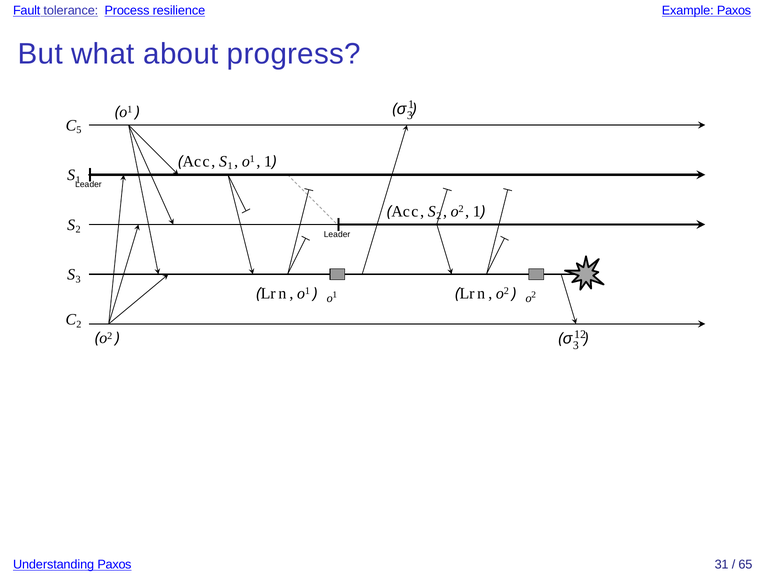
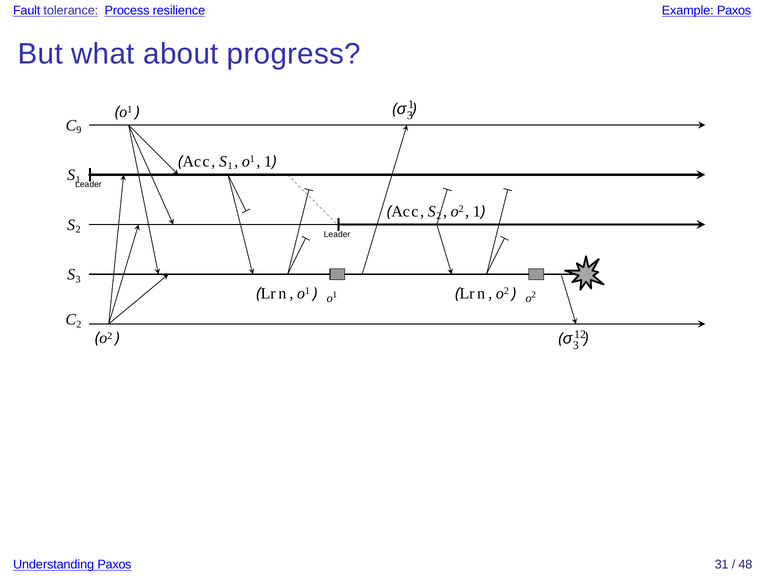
5: 5 -> 9 (79, 130)
65: 65 -> 48 (745, 564)
